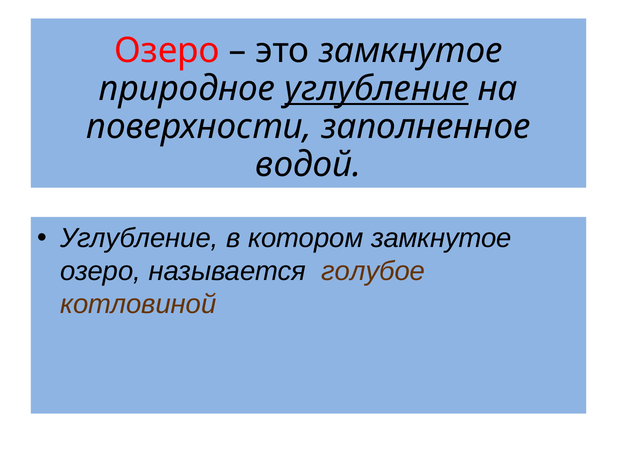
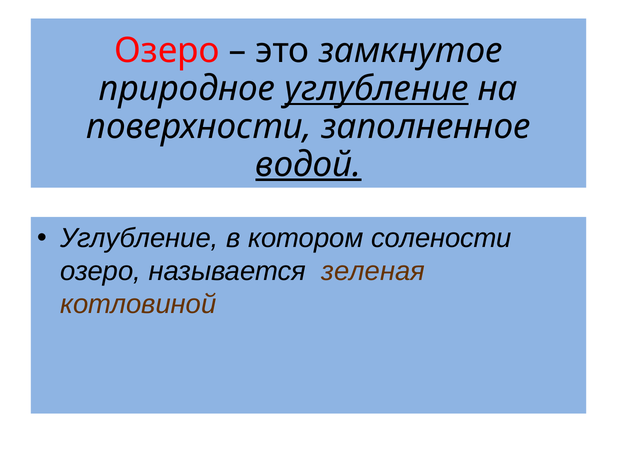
водой underline: none -> present (308, 165)
котором замкнутое: замкнутое -> солености (441, 238)
голубое: голубое -> зеленая (373, 271)
